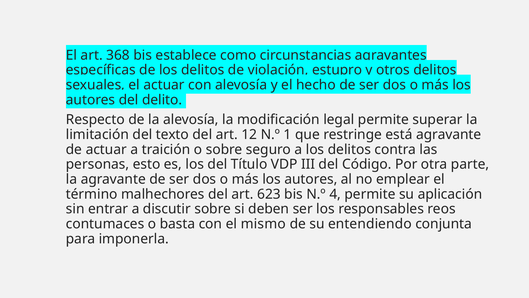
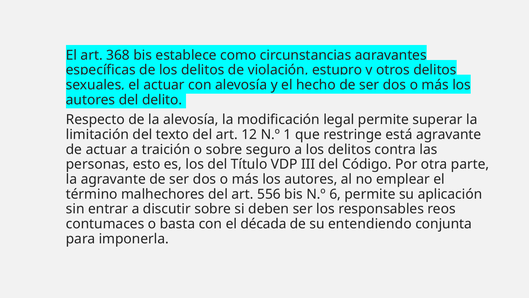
623: 623 -> 556 (269, 194)
4: 4 -> 6 (335, 194)
mismo: mismo -> década (263, 224)
